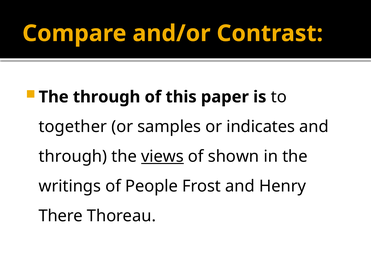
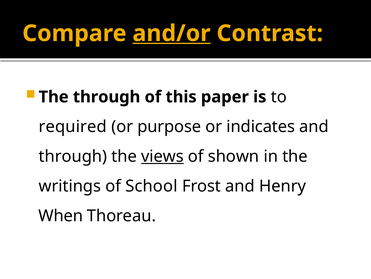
and/or underline: none -> present (172, 33)
together: together -> required (73, 126)
samples: samples -> purpose (169, 126)
People: People -> School (151, 186)
There: There -> When (61, 215)
